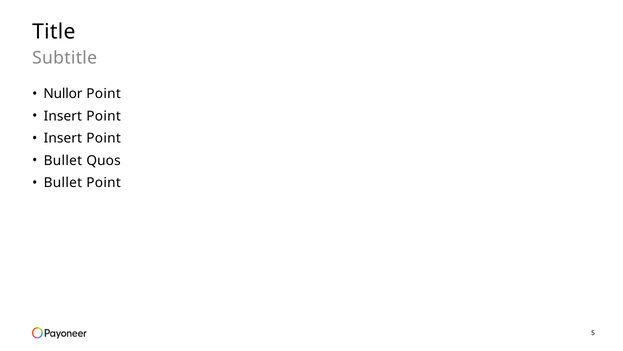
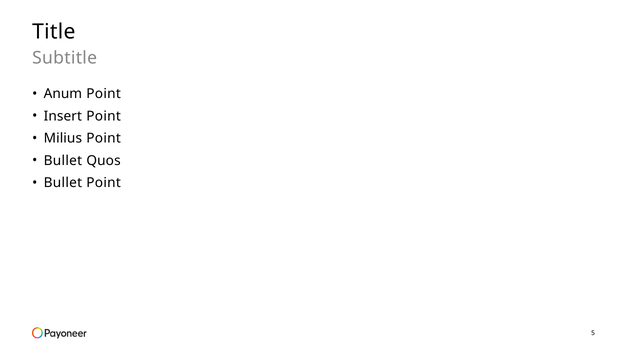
Nullor: Nullor -> Anum (63, 94)
Insert: Insert -> Milius (63, 138)
